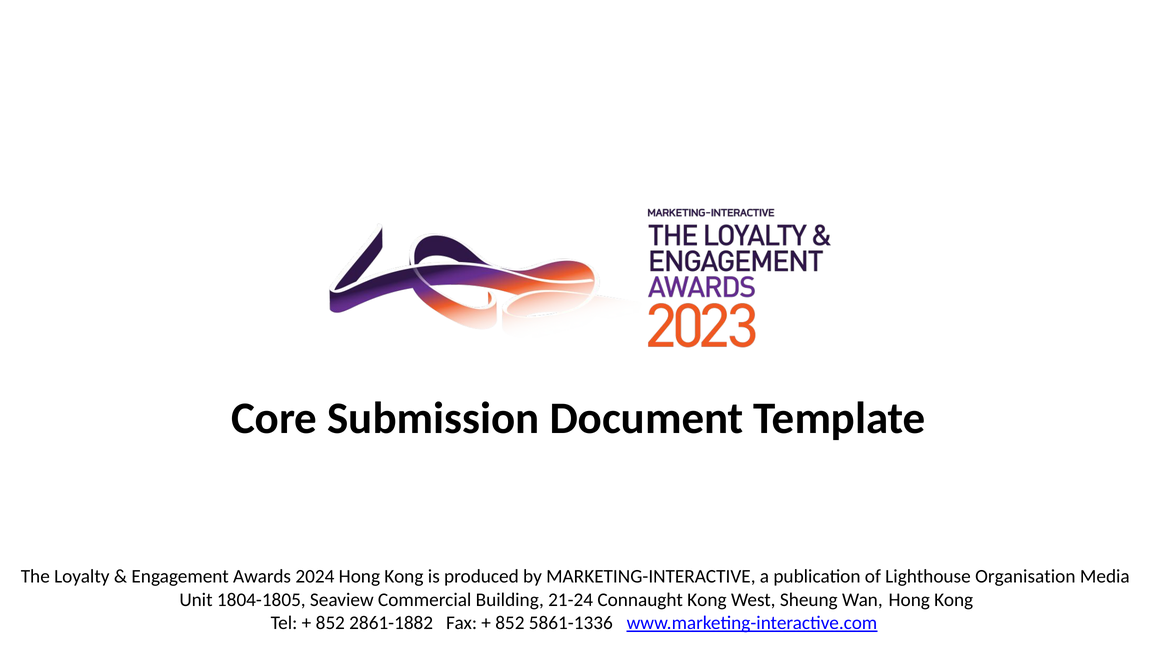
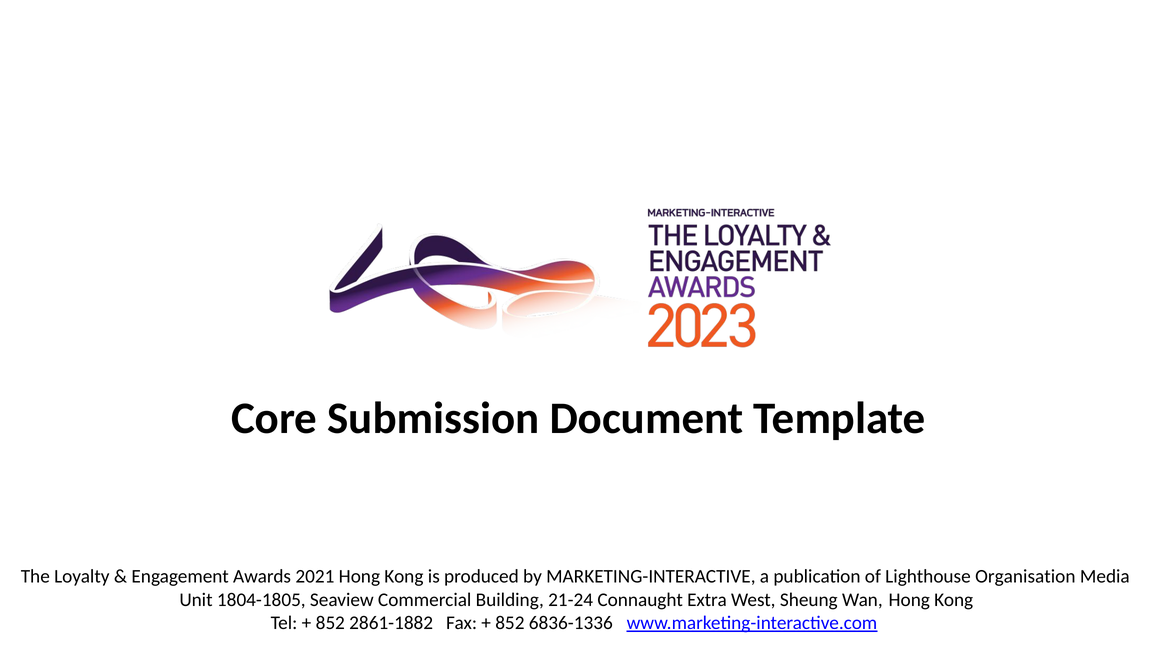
2024: 2024 -> 2021 (315, 576)
Connaught Kong: Kong -> Extra (707, 600)
5861-1336: 5861-1336 -> 6836-1336 (571, 623)
